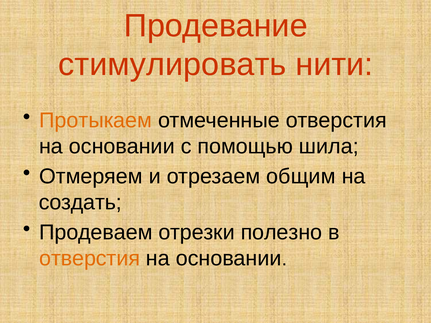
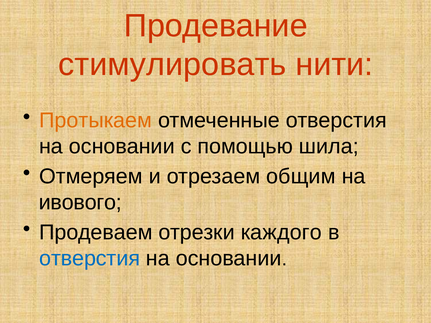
создать: создать -> ивового (80, 202)
полезно: полезно -> каждого (281, 233)
отверстия colour: orange -> blue (90, 258)
